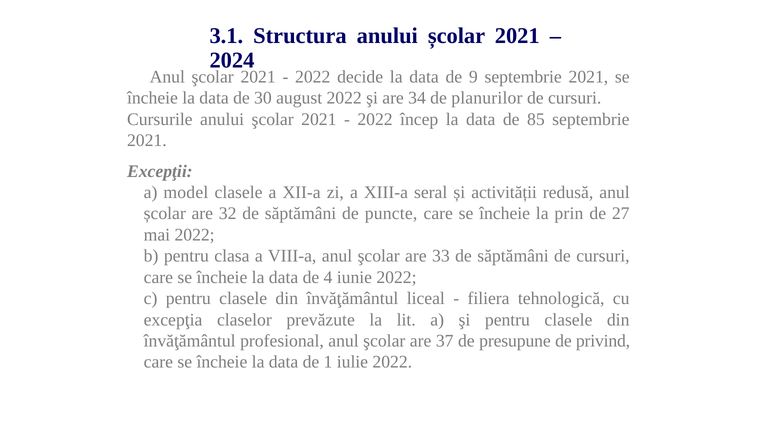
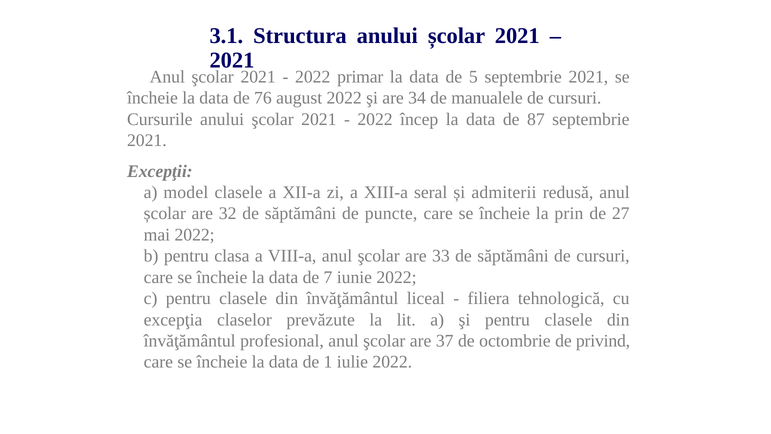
2024: 2024 -> 2021 (232, 60)
decide: decide -> primar (360, 77)
9: 9 -> 5 (473, 77)
30: 30 -> 76 (263, 98)
planurilor: planurilor -> manualele (487, 98)
85: 85 -> 87 (536, 119)
activității: activității -> admiterii (504, 192)
4: 4 -> 7 (328, 277)
presupune: presupune -> octombrie (515, 341)
